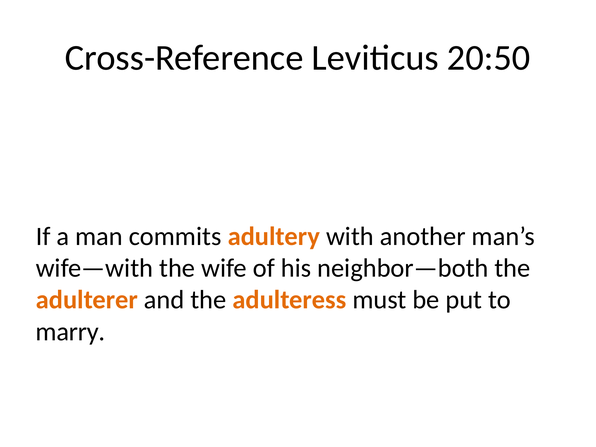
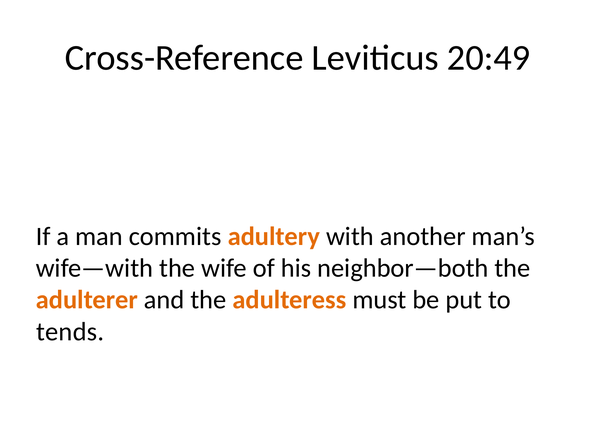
20:50: 20:50 -> 20:49 (489, 58)
marry: marry -> tends (70, 332)
